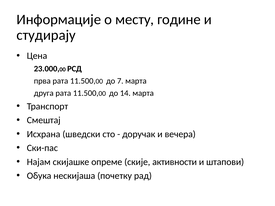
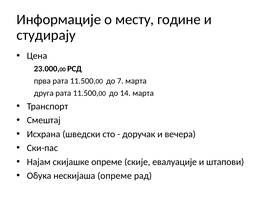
активности: активности -> евалуације (175, 162)
нескијаша почетку: почетку -> опреме (115, 176)
